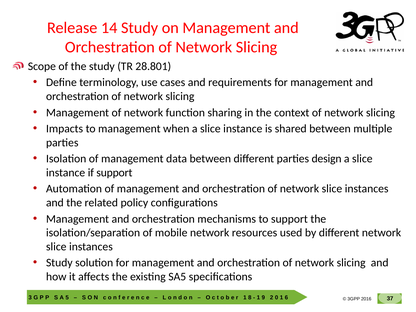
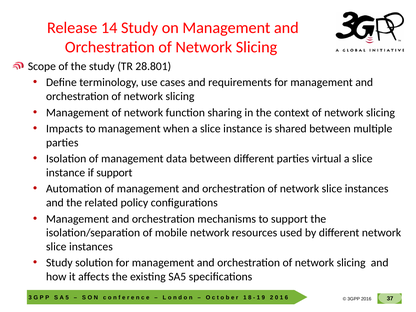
design: design -> virtual (327, 159)
